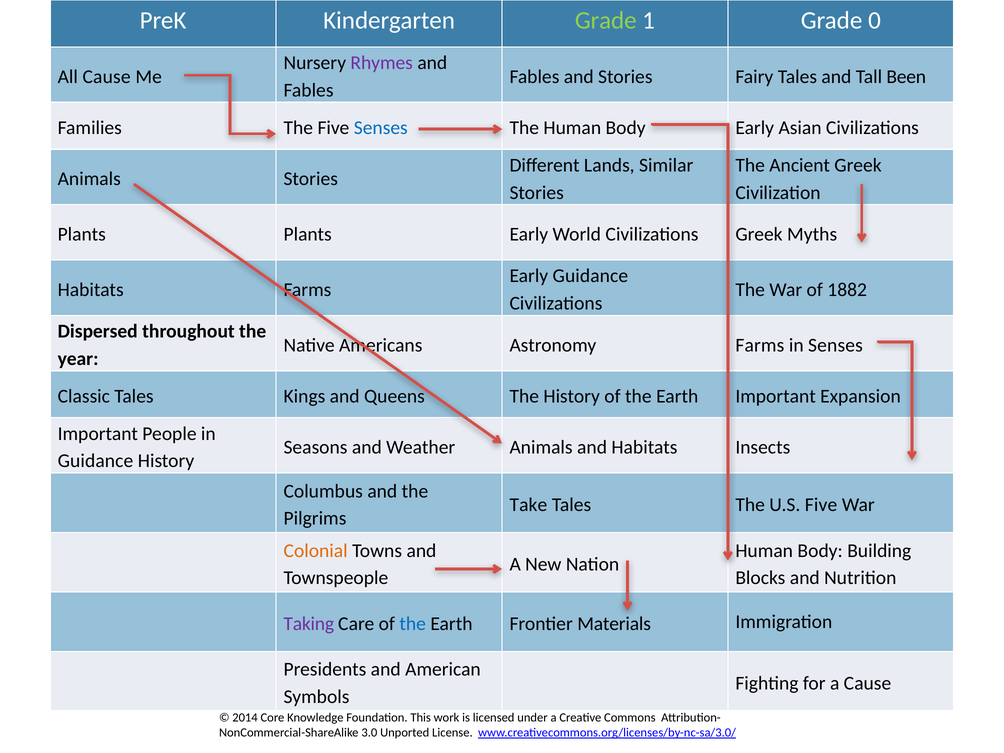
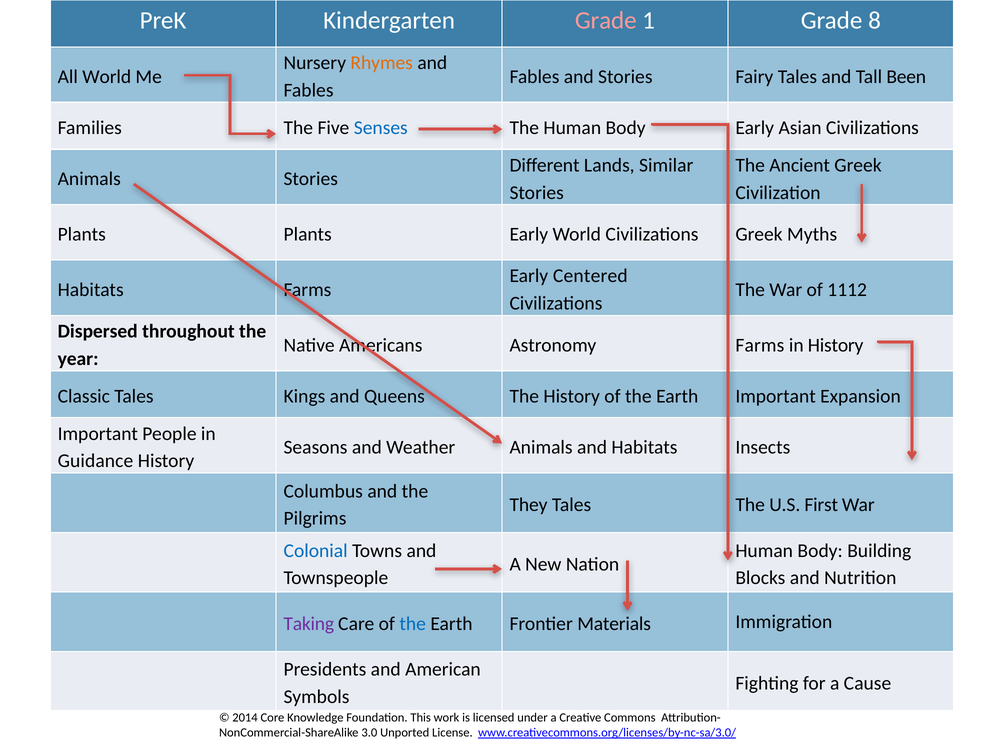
Grade colour: light green -> pink (606, 21)
0: 0 -> 8 (874, 21)
Rhymes colour: purple -> orange (382, 63)
All Cause: Cause -> World (107, 77)
Early Guidance: Guidance -> Centered (590, 276)
1882: 1882 -> 1112 (847, 290)
in Senses: Senses -> History (836, 345)
Take: Take -> They (529, 505)
U.S Five: Five -> First (821, 505)
Colonial colour: orange -> blue (316, 551)
